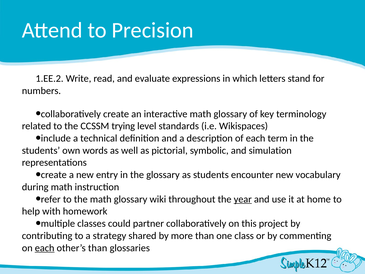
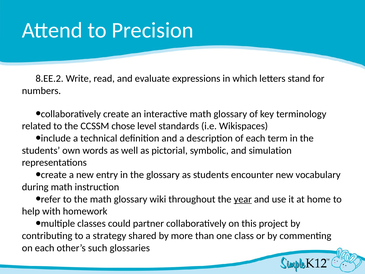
1.EE.2: 1.EE.2 -> 8.EE.2 (50, 79)
trying: trying -> chose (123, 126)
each underline: present -> none (45, 248)
other’s than: than -> such (98, 248)
